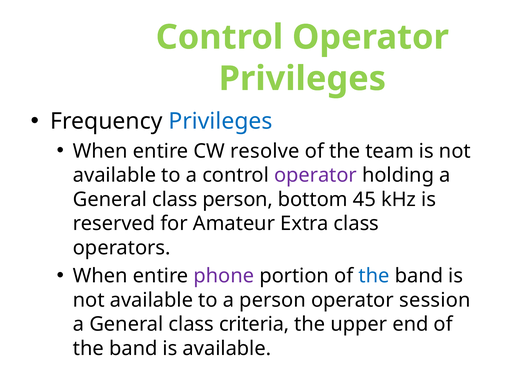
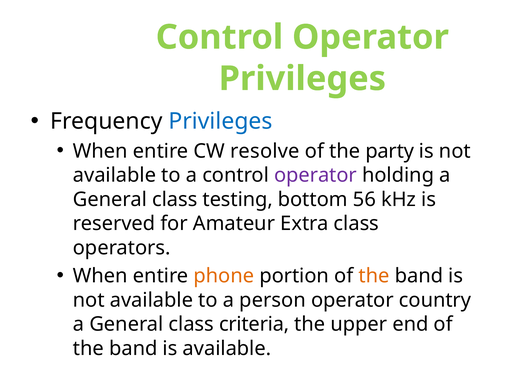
team: team -> party (390, 151)
class person: person -> testing (238, 199)
45: 45 -> 56 (364, 199)
phone colour: purple -> orange (224, 276)
the colour: blue -> orange (374, 276)
session: session -> country (435, 300)
